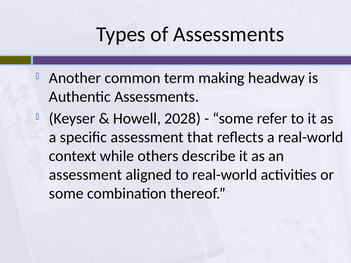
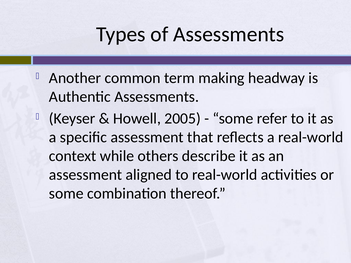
2028: 2028 -> 2005 (183, 119)
